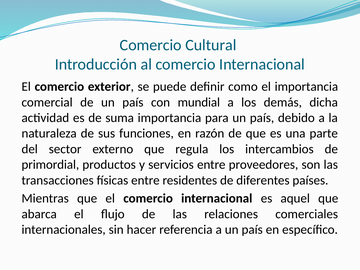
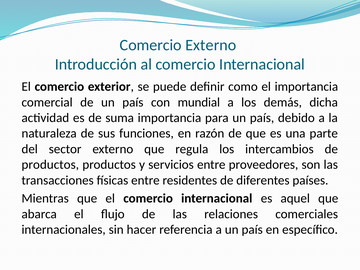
Comercio Cultural: Cultural -> Externo (211, 45)
primordial: primordial -> productos (50, 165)
